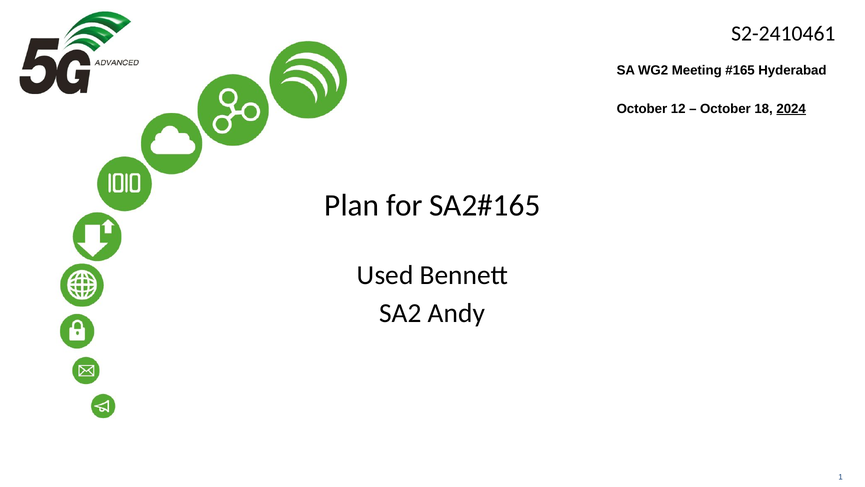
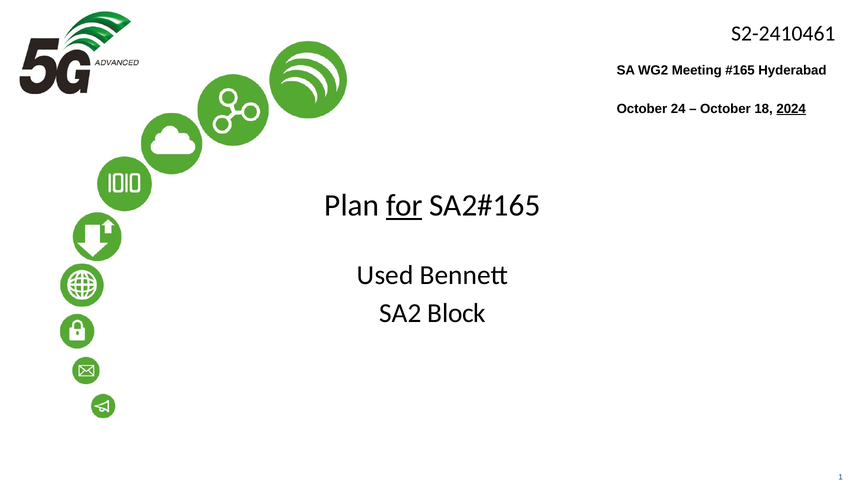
12: 12 -> 24 (678, 109)
for underline: none -> present (404, 205)
Andy: Andy -> Block (457, 313)
